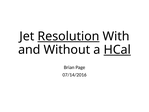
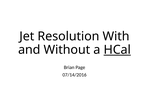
Resolution underline: present -> none (68, 36)
